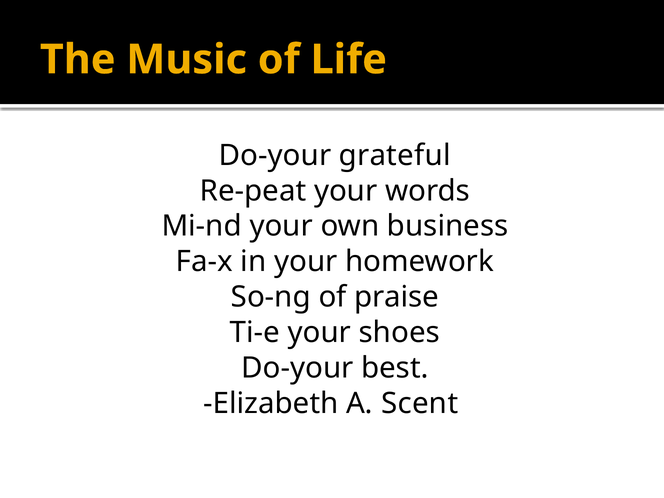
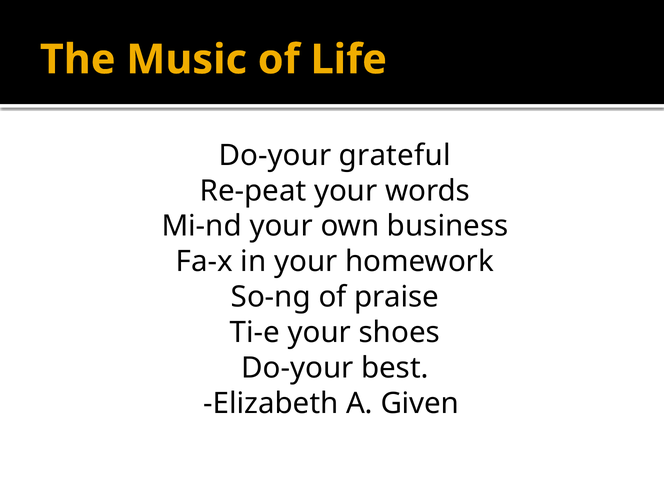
Scent: Scent -> Given (420, 403)
